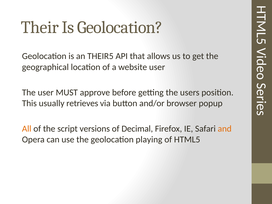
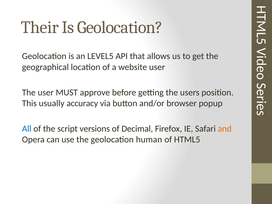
THEIR5: THEIR5 -> LEVEL5 (100, 56)
retrieves: retrieves -> accuracy (82, 103)
All colour: orange -> blue (27, 129)
playing: playing -> human (149, 140)
